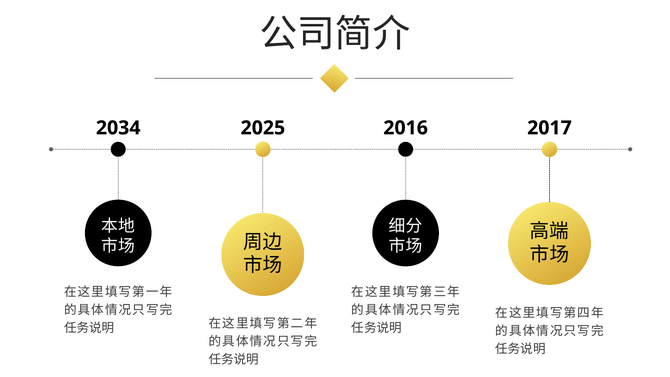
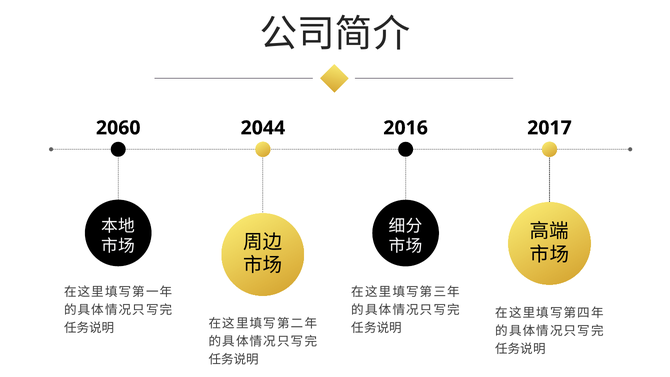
2034: 2034 -> 2060 (118, 128)
2025: 2025 -> 2044 (263, 128)
